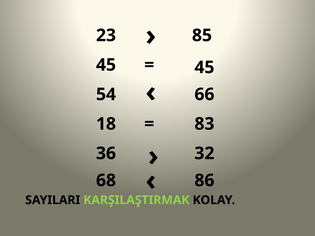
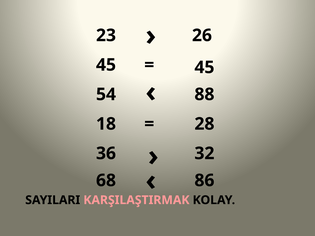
85: 85 -> 26 (202, 35)
66: 66 -> 88 (204, 94)
83: 83 -> 28 (204, 124)
KARŞILAŞTIRMAK colour: light green -> pink (136, 200)
